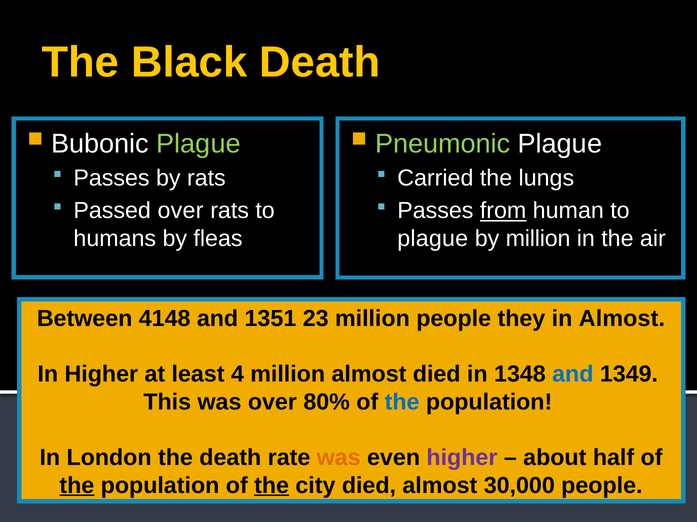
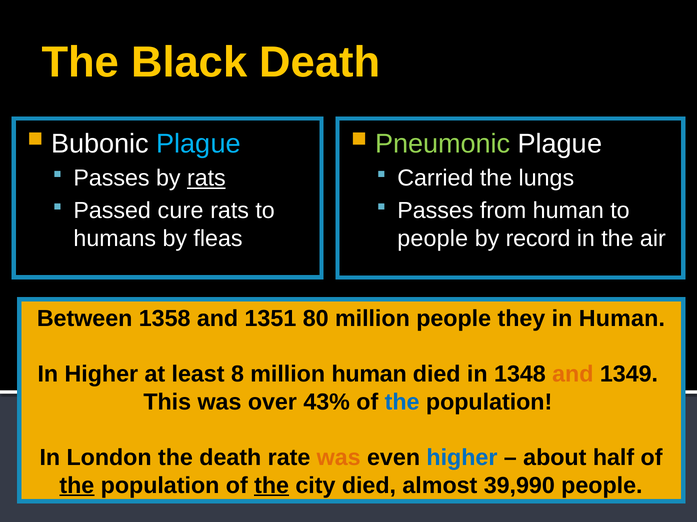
Plague colour: light green -> light blue (199, 144)
rats underline: none -> present (206, 178)
Passed over: over -> cure (180, 211)
from underline: present -> none (503, 211)
plague: plague -> people (433, 239)
by million: million -> record (538, 239)
4148: 4148 -> 1358 (165, 319)
23: 23 -> 80 (316, 319)
in Almost: Almost -> Human (622, 319)
4: 4 -> 8 (237, 375)
million almost: almost -> human (369, 375)
and colour: blue -> orange (573, 375)
80%: 80% -> 43% (327, 402)
higher colour: purple -> blue (462, 458)
30,000: 30,000 -> 39,990 (519, 486)
